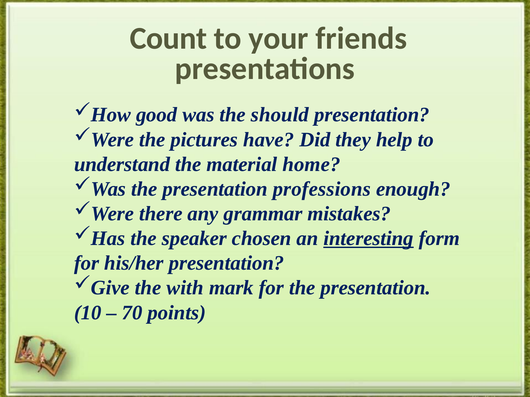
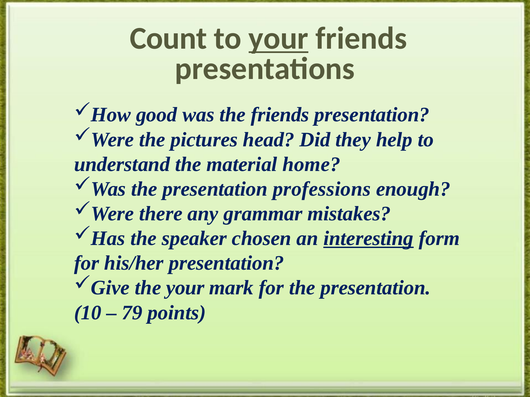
your underline: none -> present (279, 39)
the should: should -> friends (280, 115)
have: have -> head (269, 140)
the with: with -> your (185, 288)
70: 70 -> 79 (132, 313)
